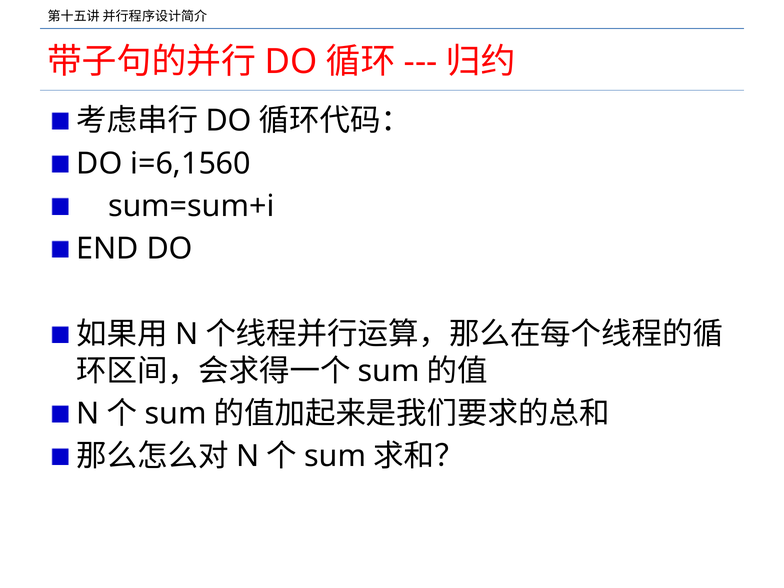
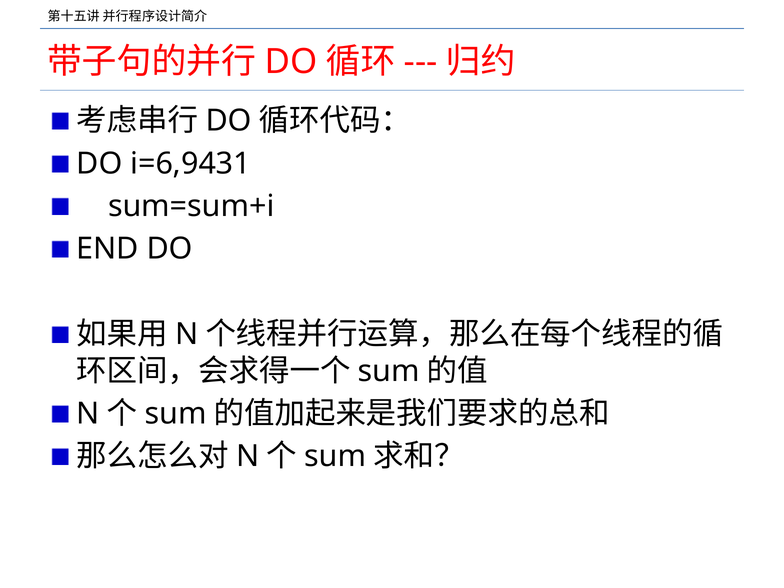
i=6,1560: i=6,1560 -> i=6,9431 (191, 163)
